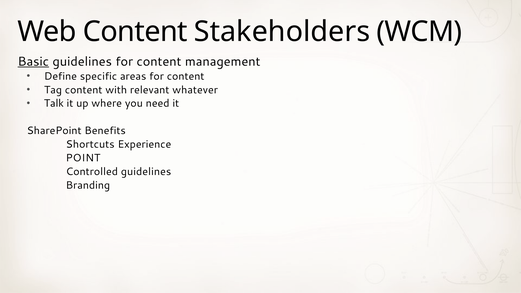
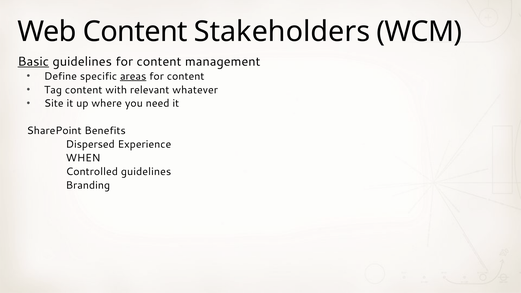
areas underline: none -> present (133, 76)
Talk: Talk -> Site (54, 103)
Shortcuts: Shortcuts -> Dispersed (90, 144)
POINT: POINT -> WHEN (83, 158)
